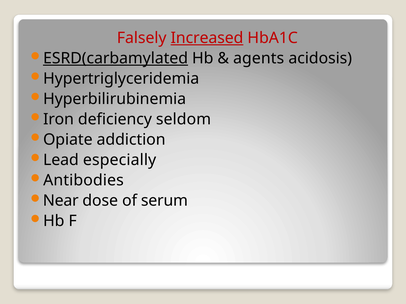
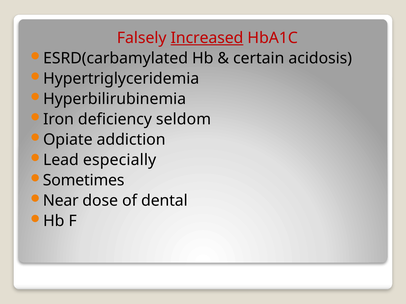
ESRD(carbamylated underline: present -> none (116, 59)
agents: agents -> certain (259, 59)
Antibodies: Antibodies -> Sometimes (84, 181)
serum: serum -> dental (164, 201)
